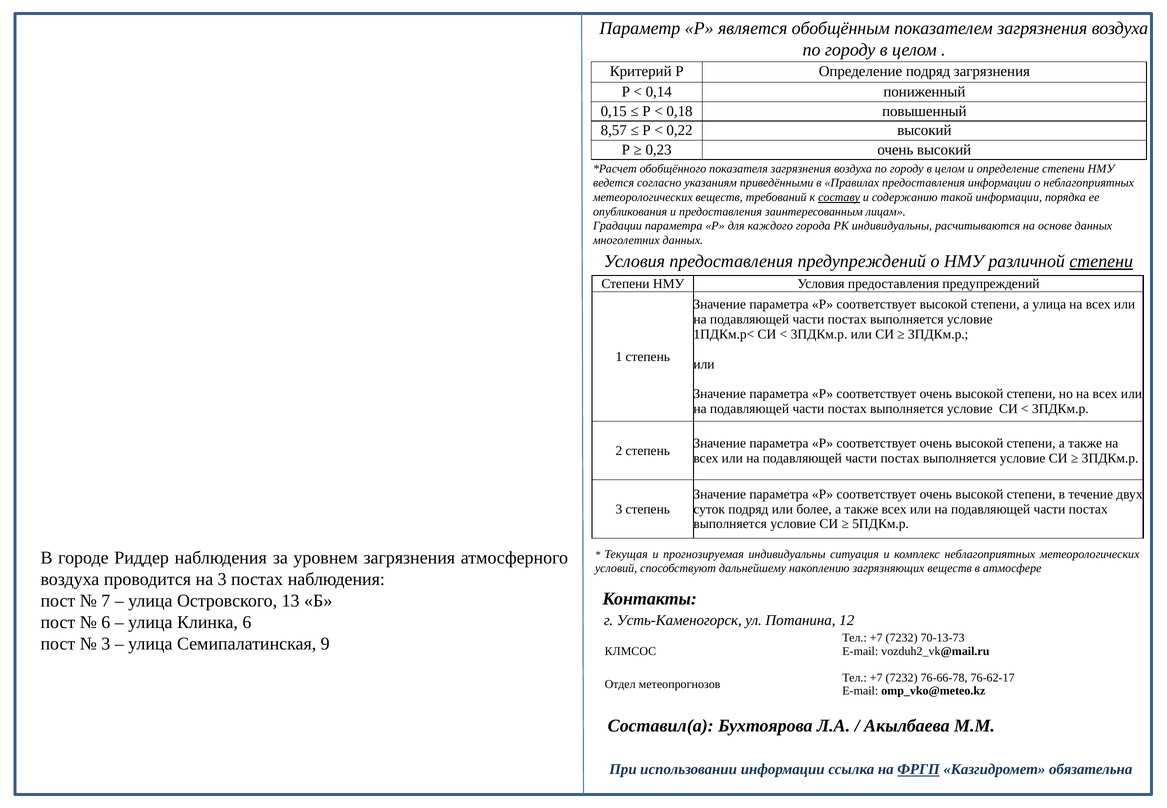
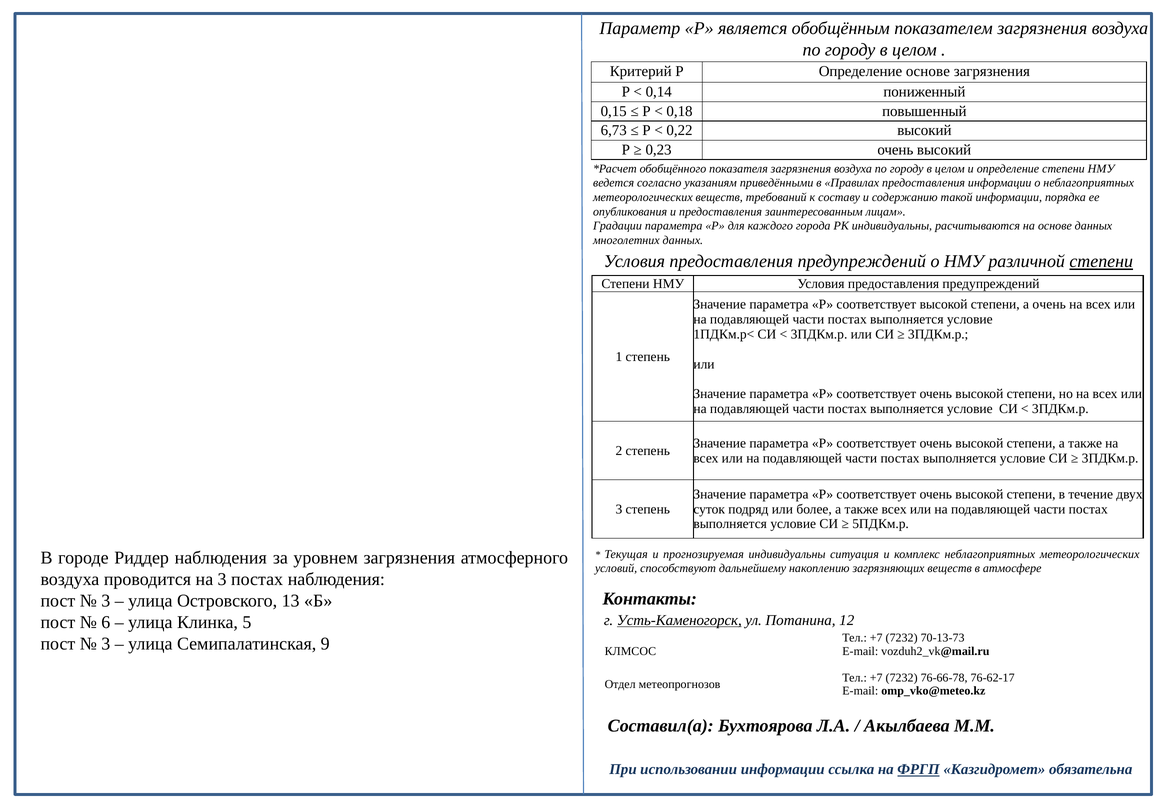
Определение подряд: подряд -> основе (928, 71)
8,57: 8,57 -> 6,73 (614, 130)
составу underline: present -> none (839, 197)
а улица: улица -> очень (1049, 304)
7: 7 -> 3 (106, 601)
Усть-Каменогорск underline: none -> present (679, 620)
Клинка 6: 6 -> 5 (247, 622)
